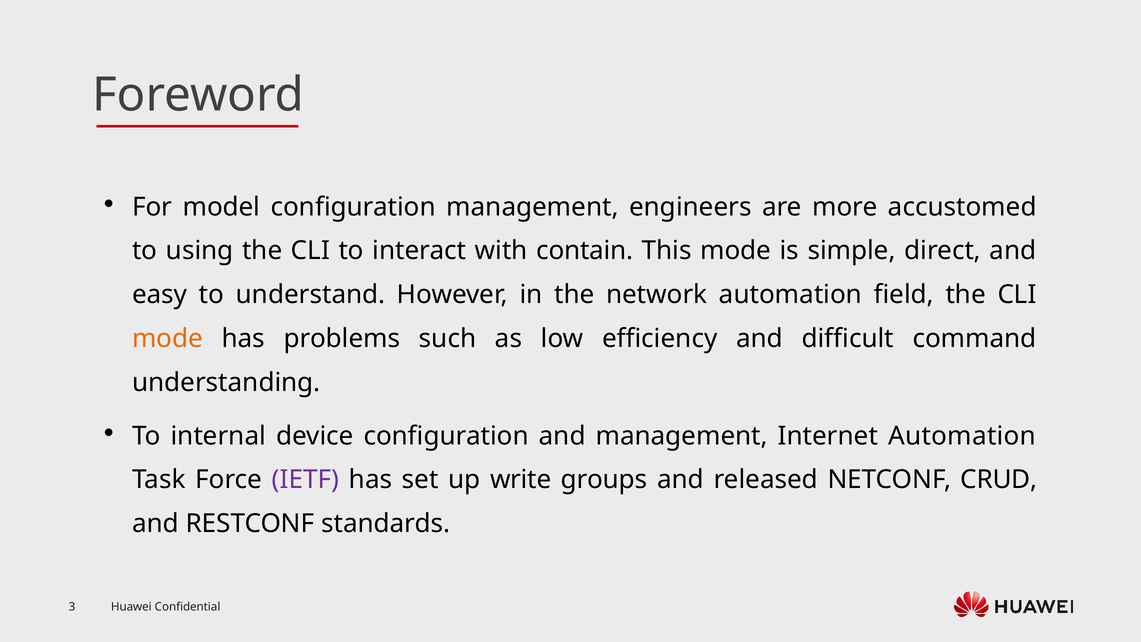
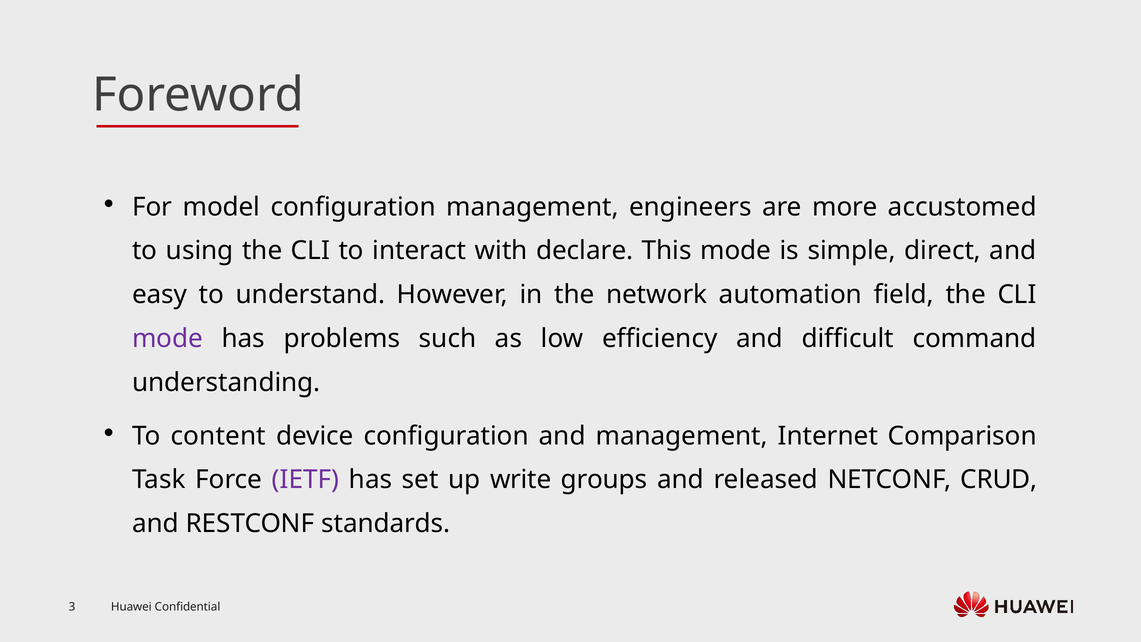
contain: contain -> declare (585, 251)
mode colour: orange -> purple (168, 339)
internal: internal -> content (218, 436)
Internet Automation: Automation -> Comparison (962, 436)
